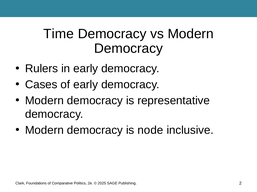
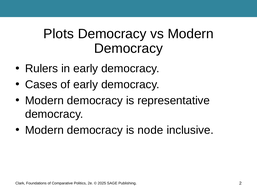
Time: Time -> Plots (59, 34)
